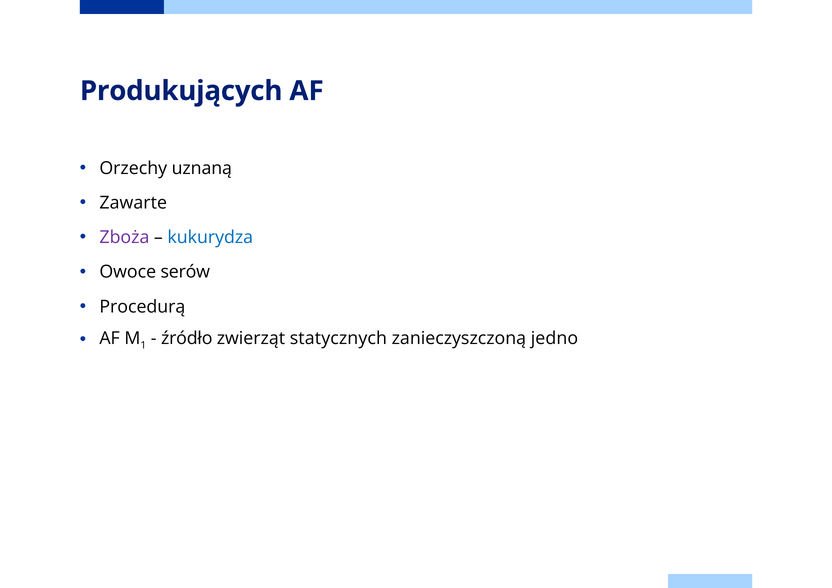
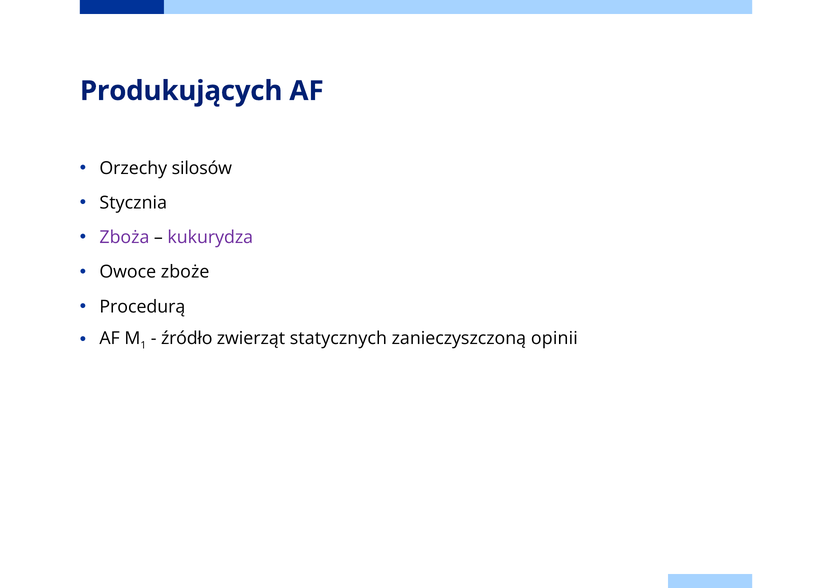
uznaną: uznaną -> silosów (202, 168)
Zawarte: Zawarte -> Stycznia (133, 203)
kukurydza colour: blue -> purple (210, 238)
serów: serów -> zboże (185, 272)
jedno: jedno -> opinii (554, 339)
